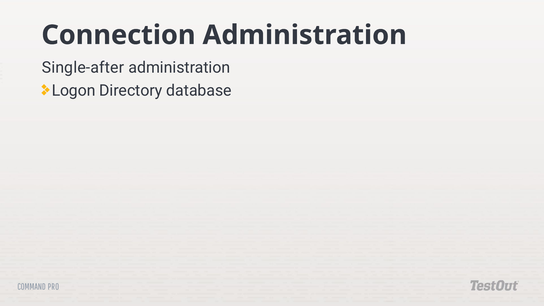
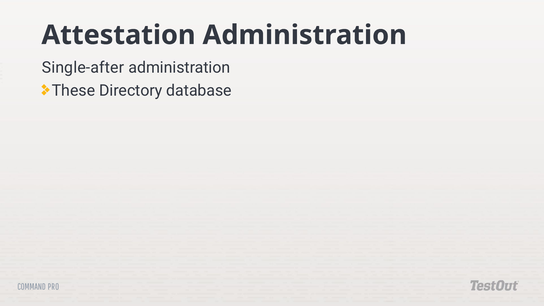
Connection: Connection -> Attestation (118, 35)
Logon: Logon -> These (73, 90)
